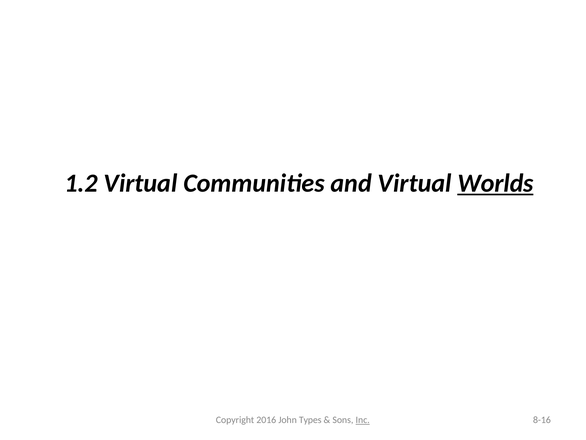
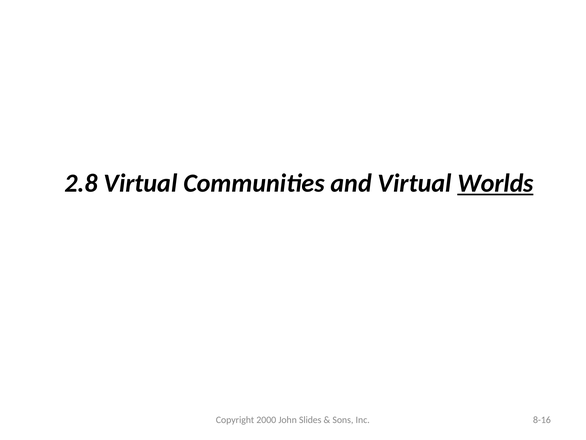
1.2: 1.2 -> 2.8 (81, 183)
2016: 2016 -> 2000 (266, 420)
Types: Types -> Slides (310, 420)
Inc underline: present -> none (363, 420)
